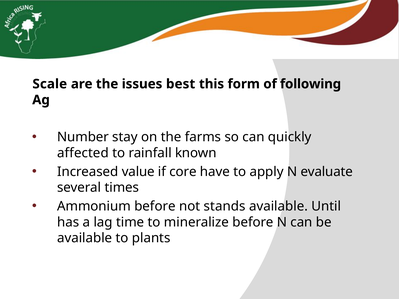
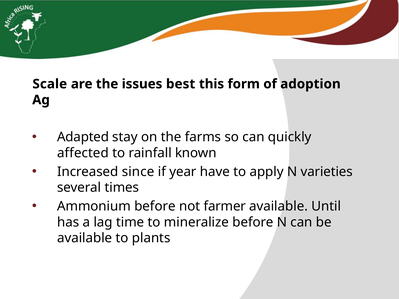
following: following -> adoption (310, 84)
Number: Number -> Adapted (83, 137)
value: value -> since (138, 172)
core: core -> year (183, 172)
evaluate: evaluate -> varieties (327, 172)
stands: stands -> farmer (225, 206)
